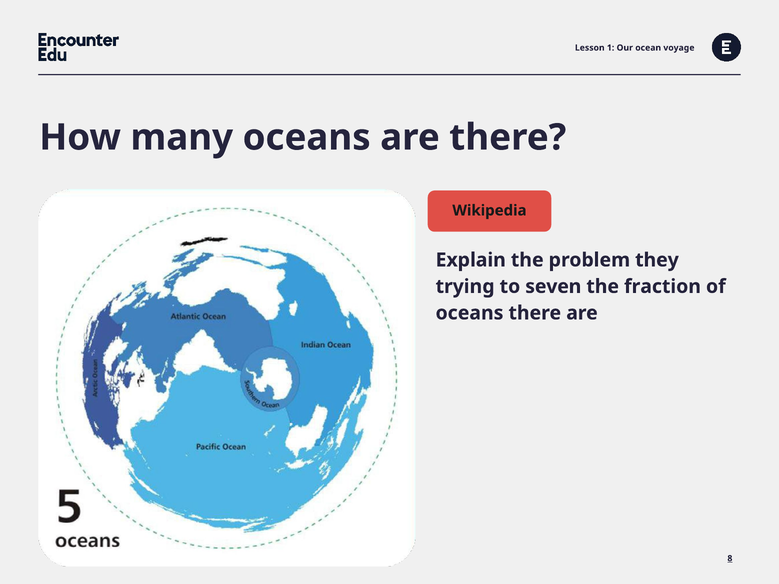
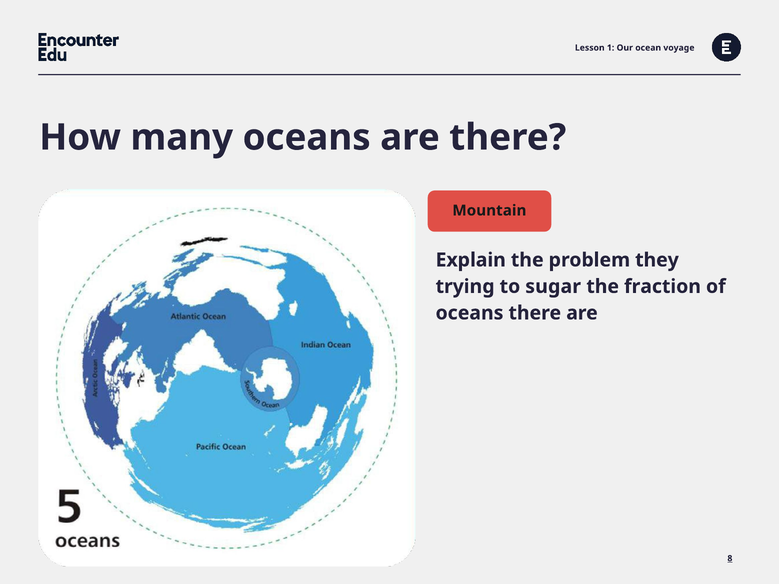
Wikipedia: Wikipedia -> Mountain (489, 211)
seven: seven -> sugar (553, 287)
